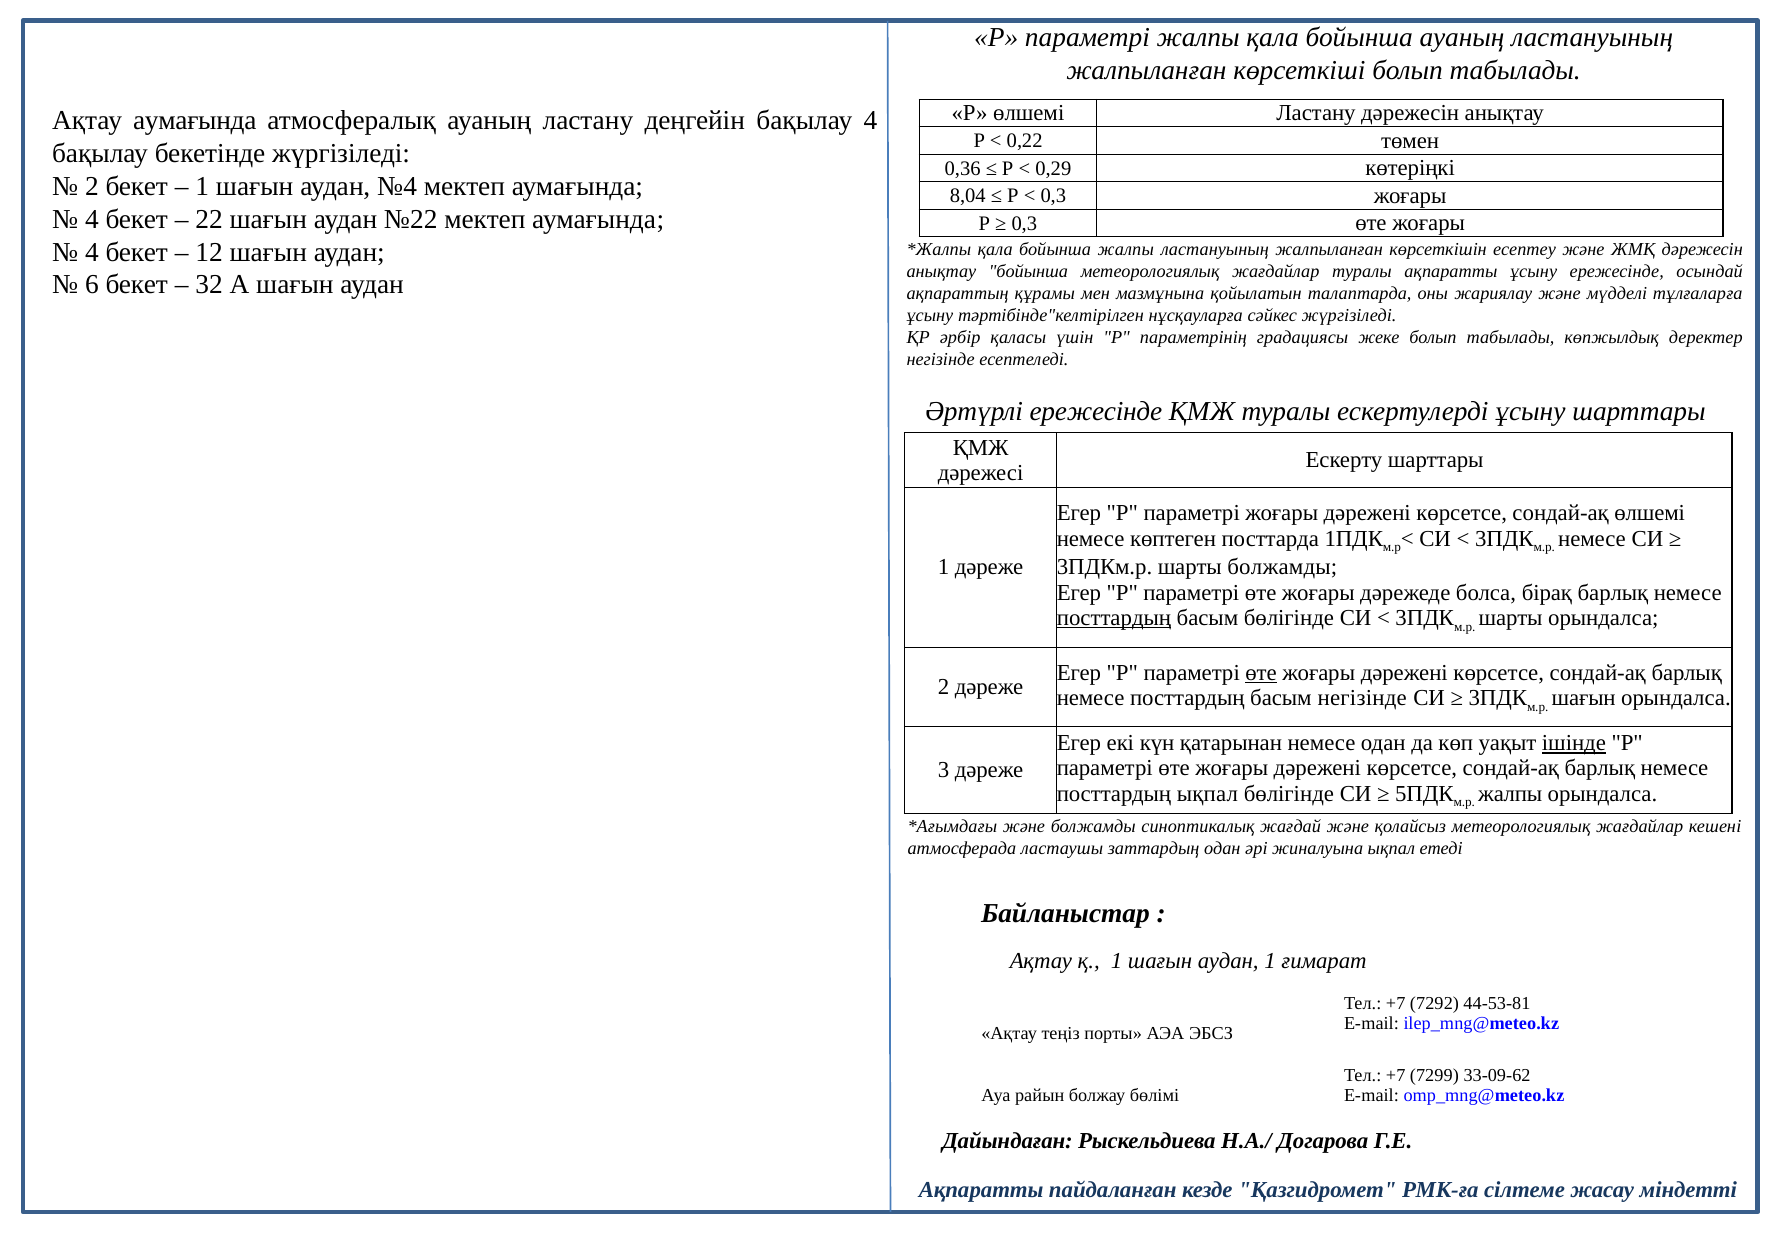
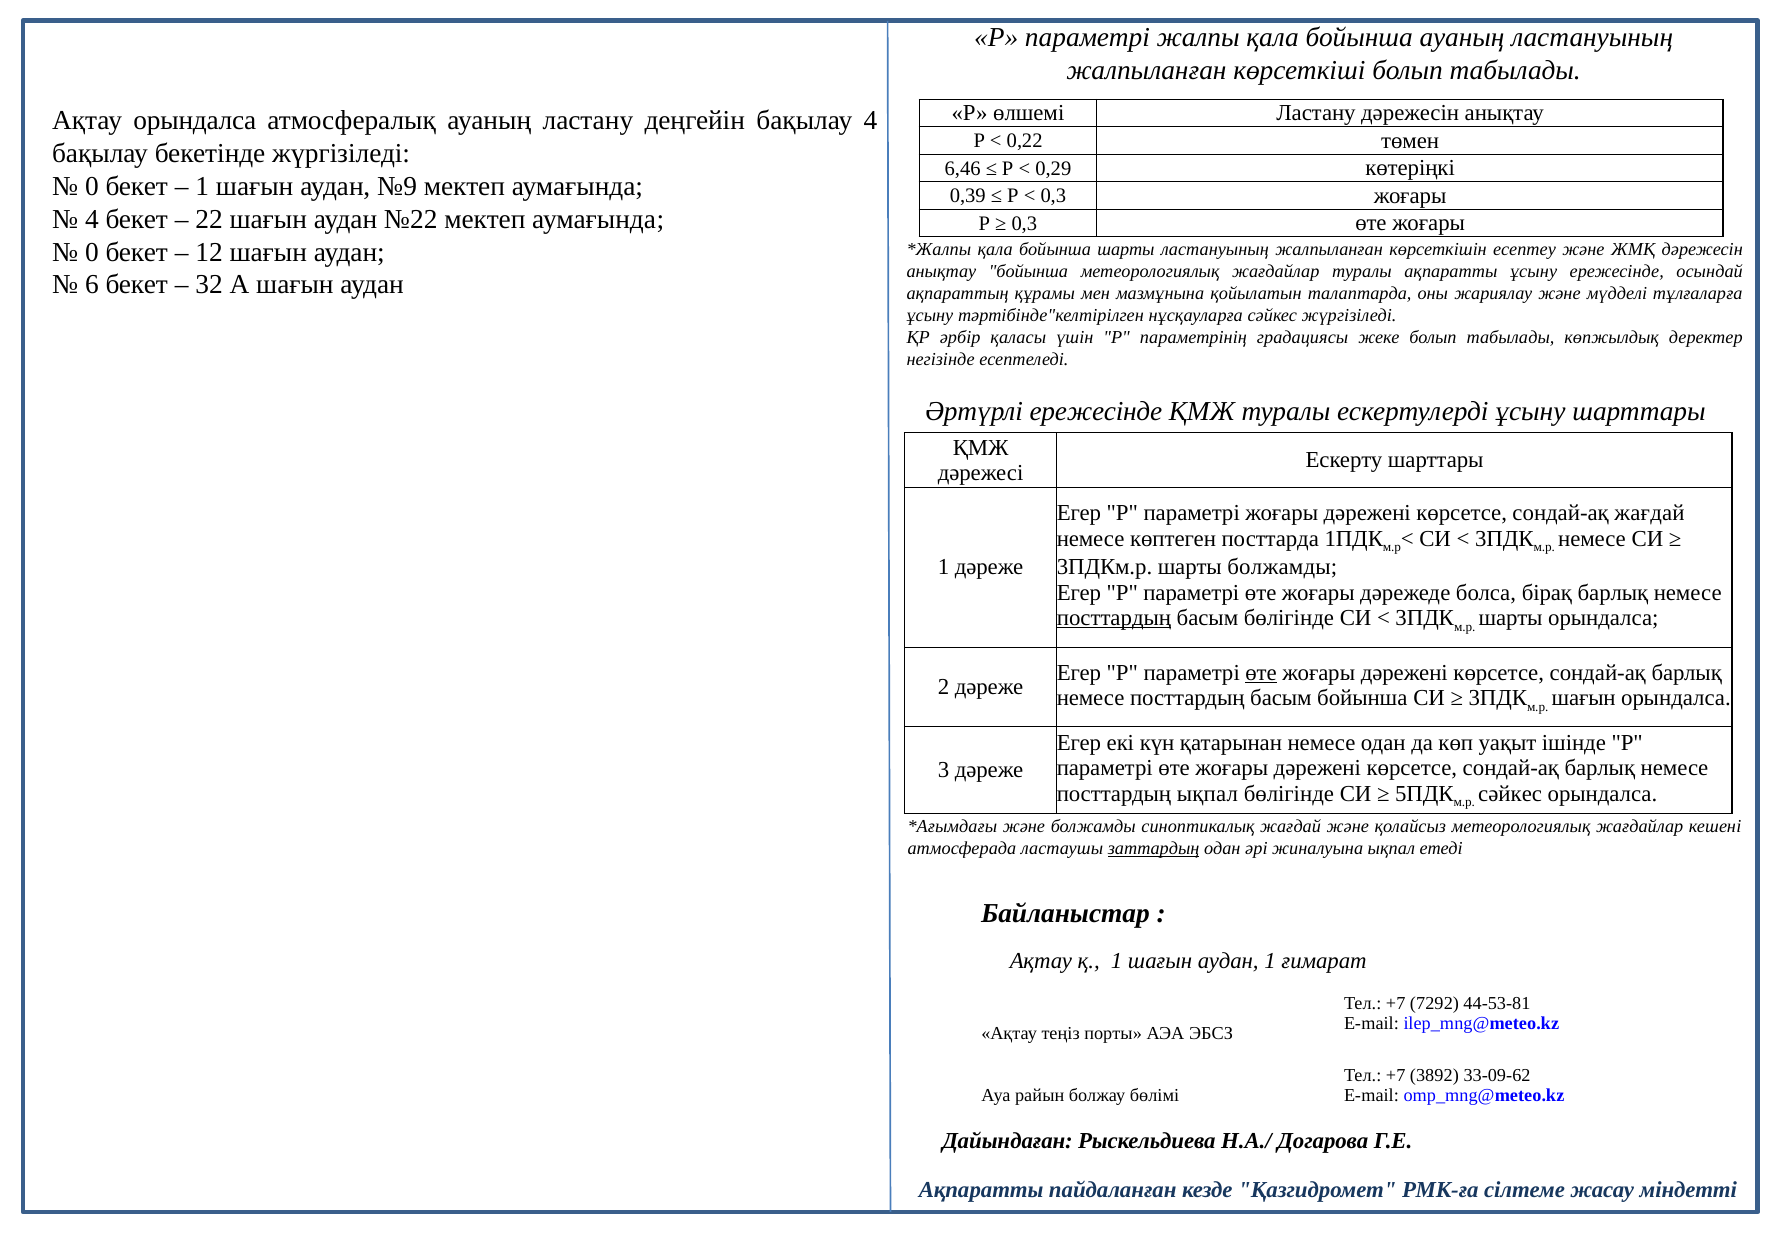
Ақтау аумағында: аумағында -> орындалса (195, 121)
0,36: 0,36 -> 6,46 (963, 168)
2: 2 -> 0 (92, 186)
№4: №4 -> №9 (397, 186)
8,04: 8,04 -> 0,39 (968, 196)
4: 4 -> 0 (92, 252)
бойынша жалпы: жалпы -> шарты (1126, 250)
сондай-ақ өлшемі: өлшемі -> жағдай (1650, 513)
басым негізінде: негізінде -> бойынша (1362, 698)
ішінде underline: present -> none (1574, 743)
жалпы: жалпы -> сәйкес (1510, 793)
заттардың underline: none -> present (1154, 848)
7299: 7299 -> 3892 (1434, 1076)
